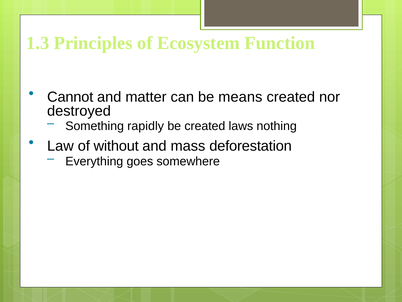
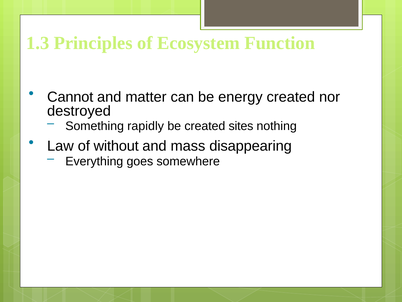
means: means -> energy (240, 97)
laws: laws -> sites (241, 126)
deforestation: deforestation -> disappearing (251, 146)
